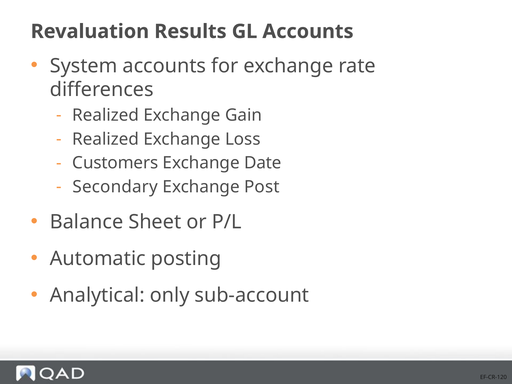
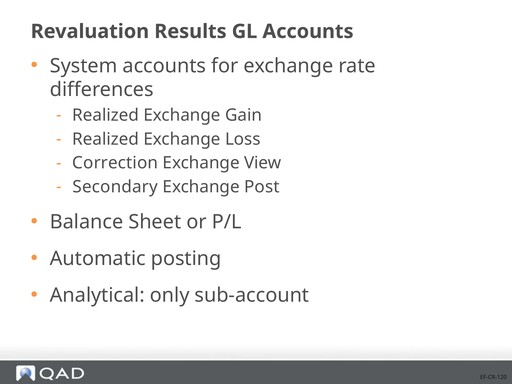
Customers: Customers -> Correction (115, 163)
Date: Date -> View (263, 163)
